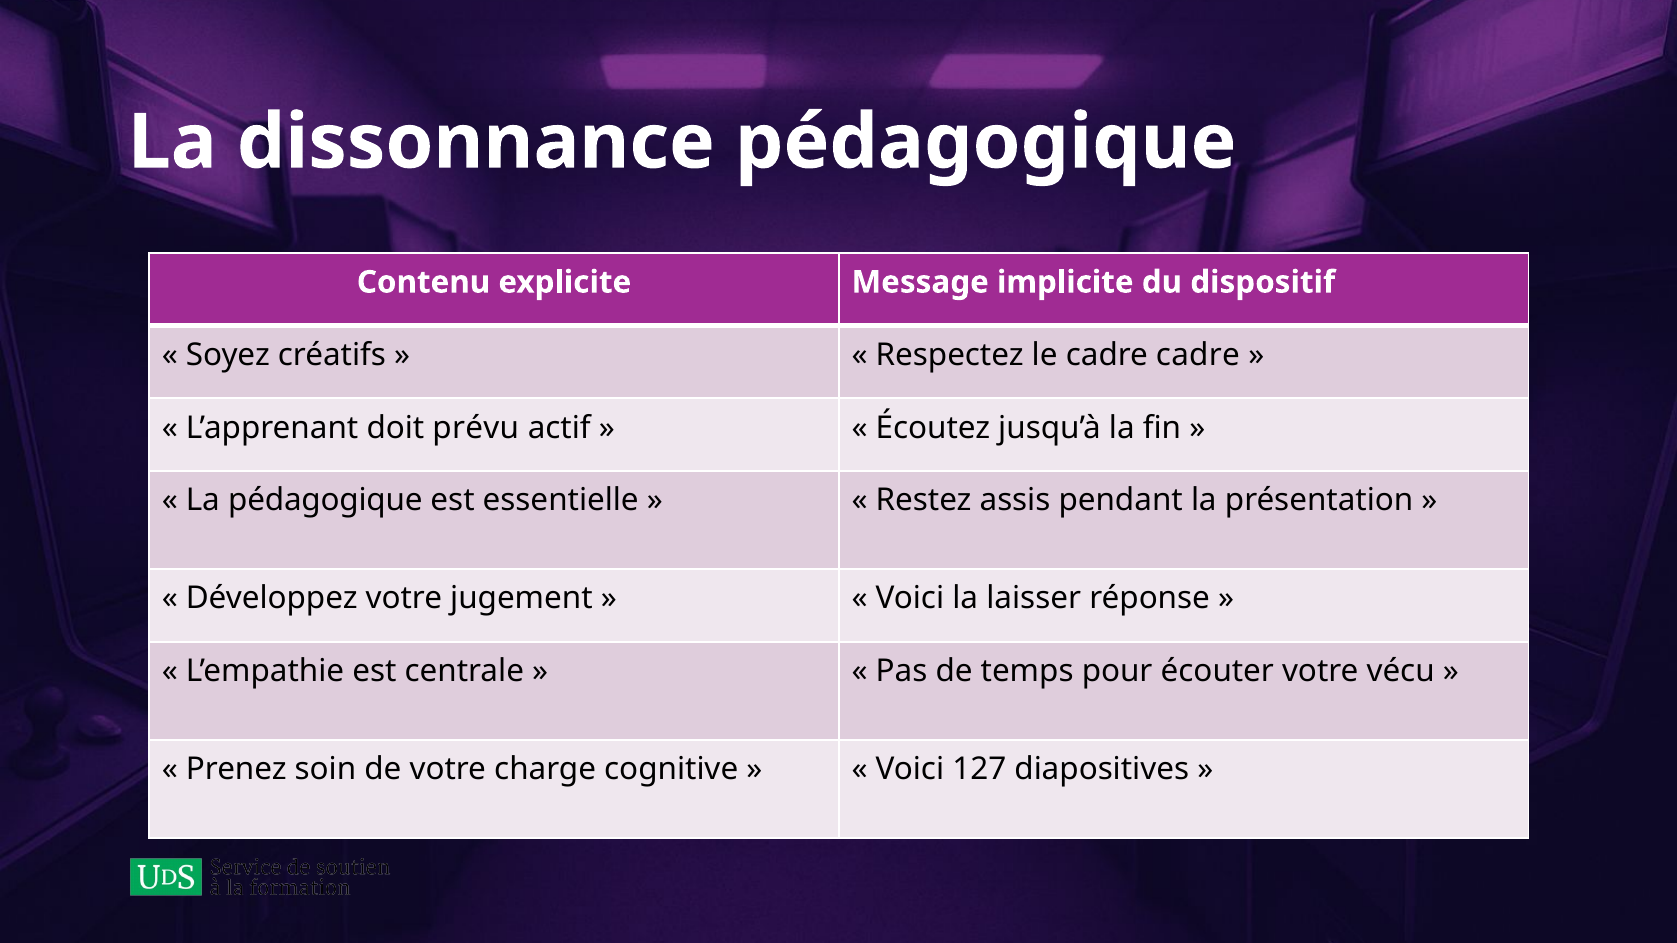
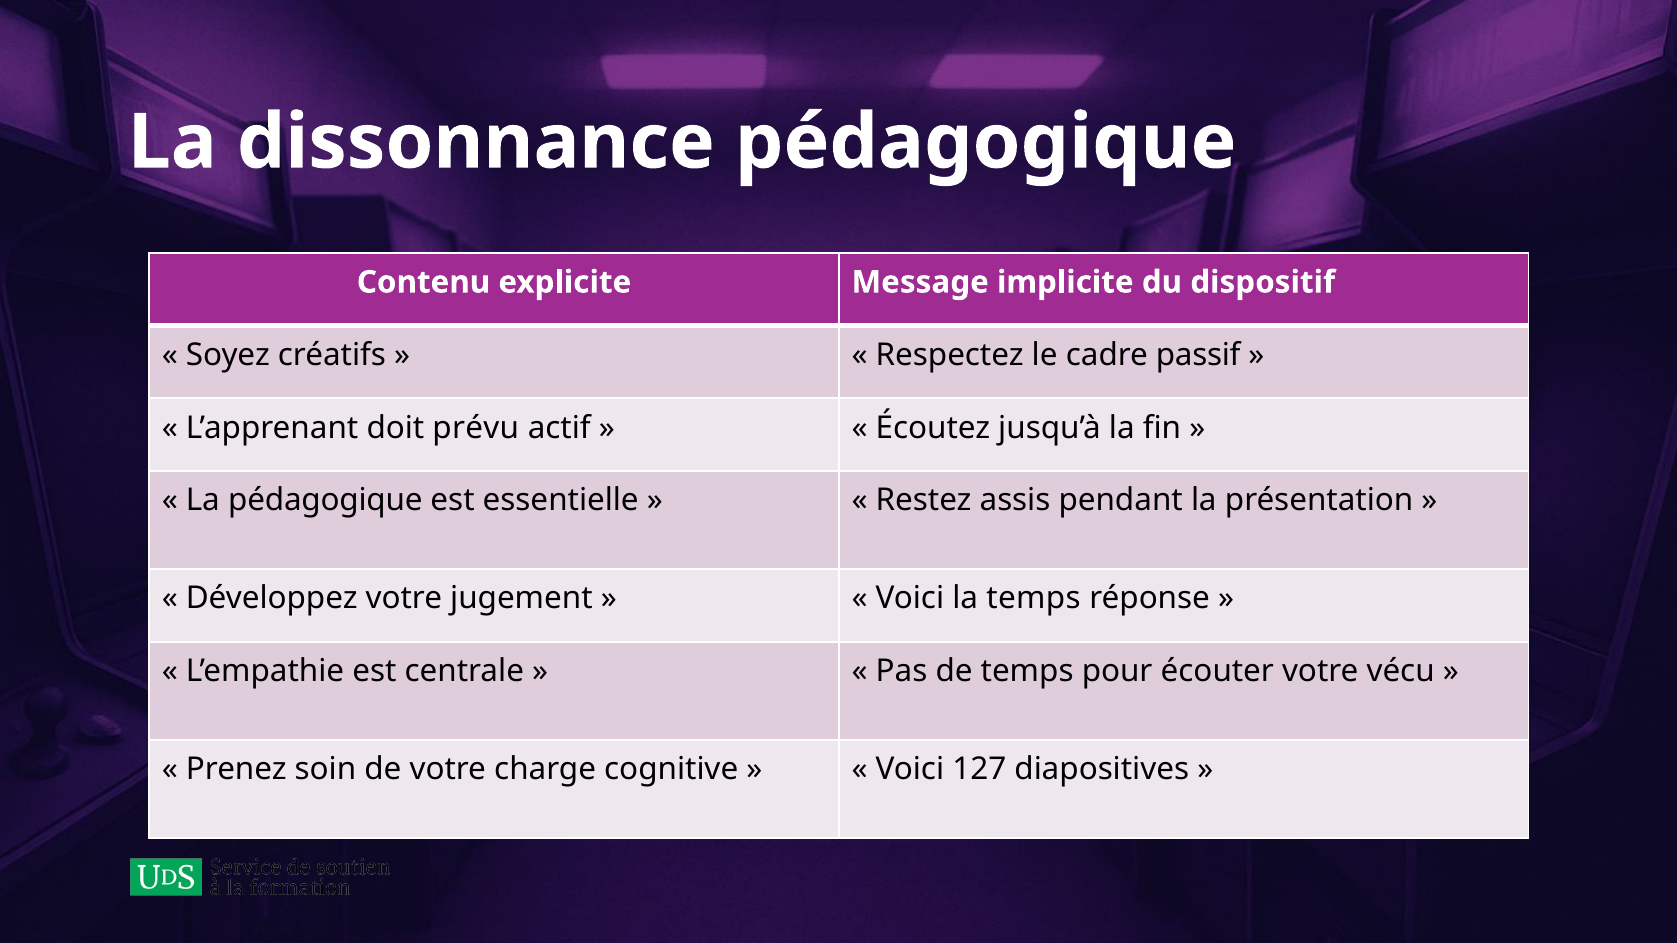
cadre cadre: cadre -> passif (1198, 355)
la laisser: laisser -> temps (1034, 599)
